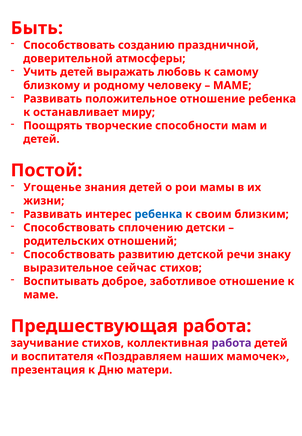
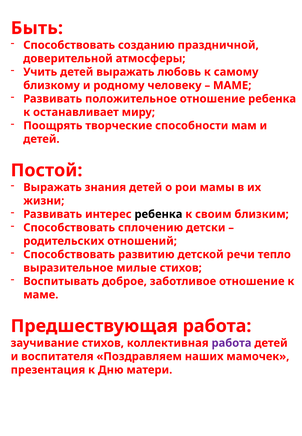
Угощенье: Угощенье -> Выражать (53, 187)
ребенка colour: blue -> black (158, 214)
знаку: знаку -> тепло (274, 255)
сейчас: сейчас -> милые (136, 268)
